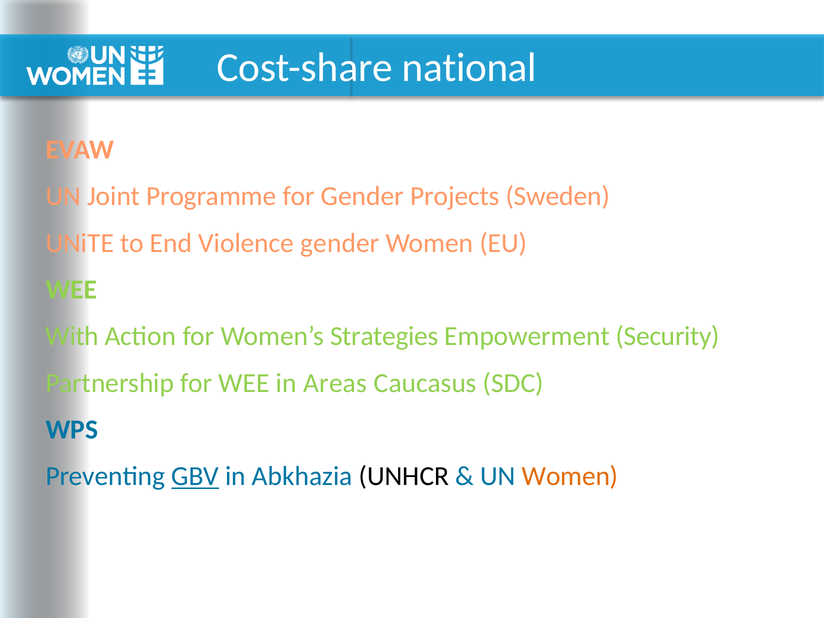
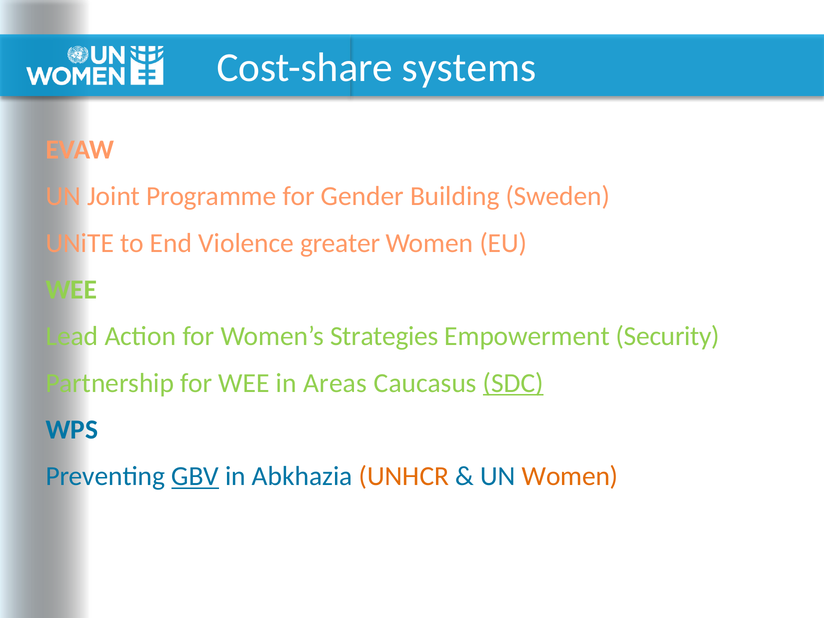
national: national -> systems (469, 68)
Projects: Projects -> Building (455, 196)
Violence gender: gender -> greater (340, 243)
With: With -> Lead (72, 336)
SDC underline: none -> present (513, 383)
UNHCR colour: black -> orange (404, 476)
